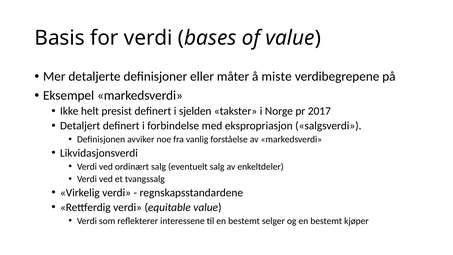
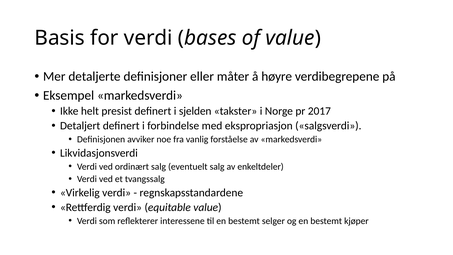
miste: miste -> høyre (277, 77)
